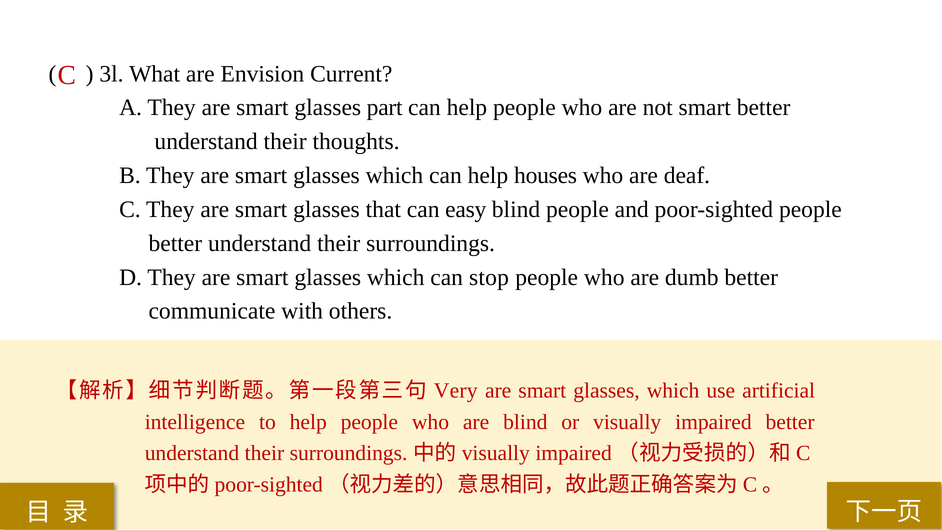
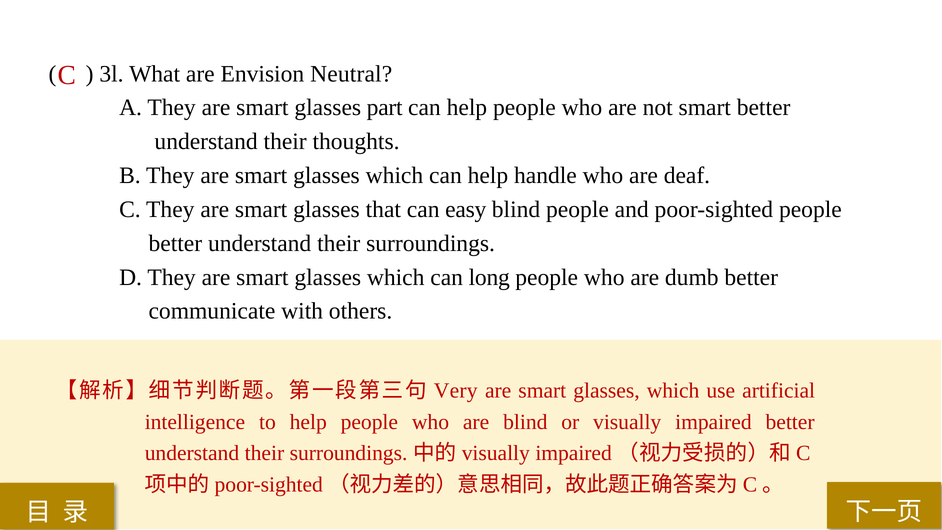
Current: Current -> Neutral (351, 74)
houses: houses -> handle (545, 175)
stop: stop -> long (489, 277)
